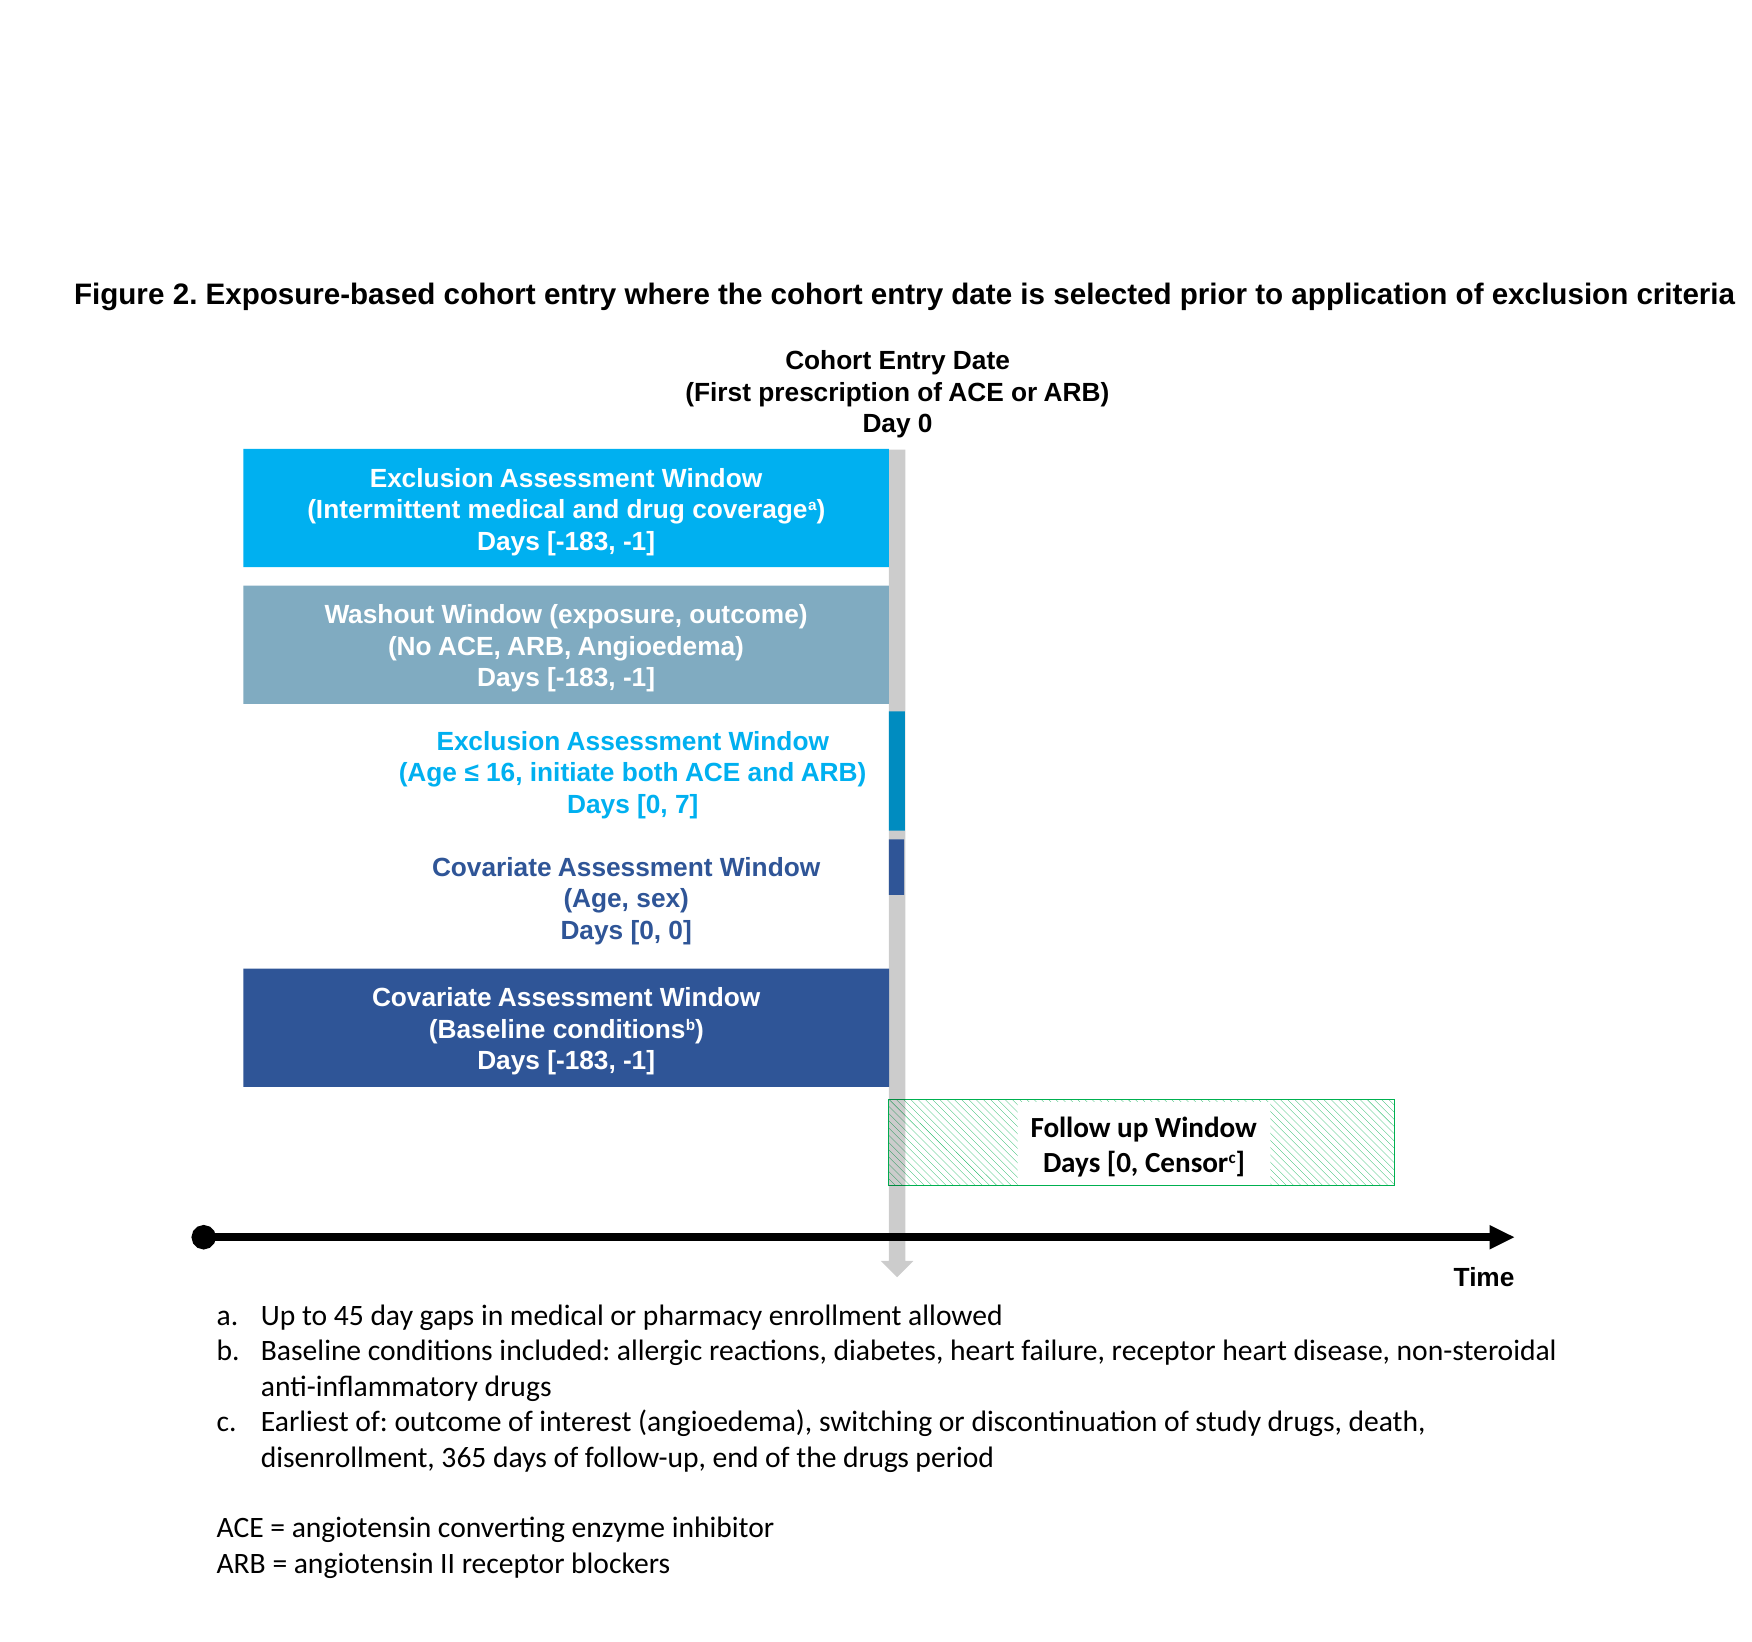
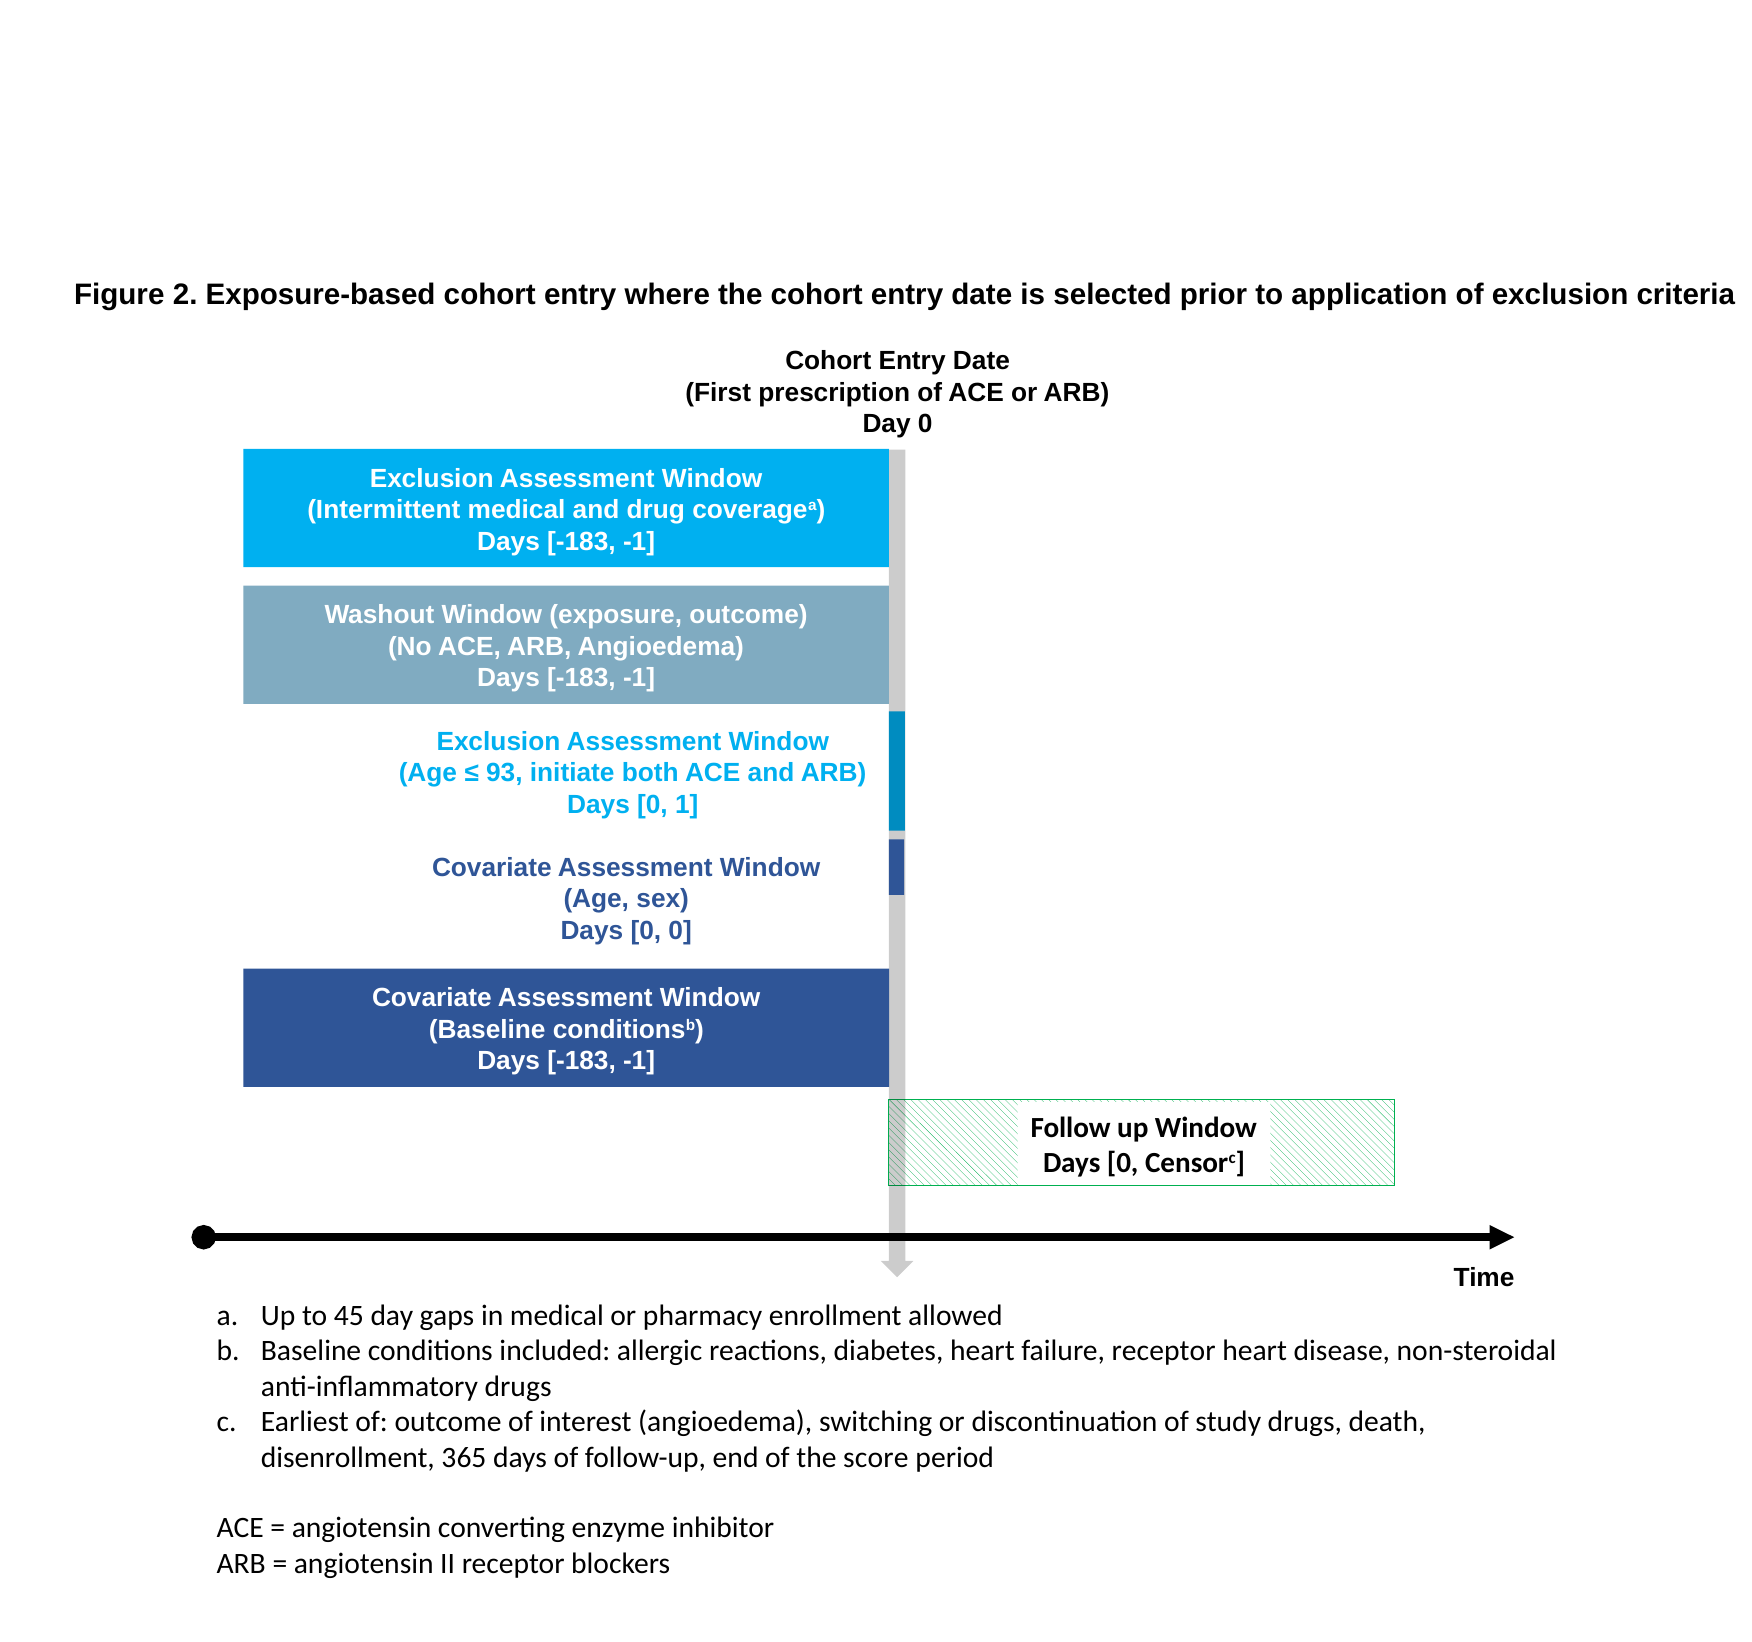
16: 16 -> 93 (504, 773)
7: 7 -> 1 (687, 805)
the drugs: drugs -> score (876, 1458)
